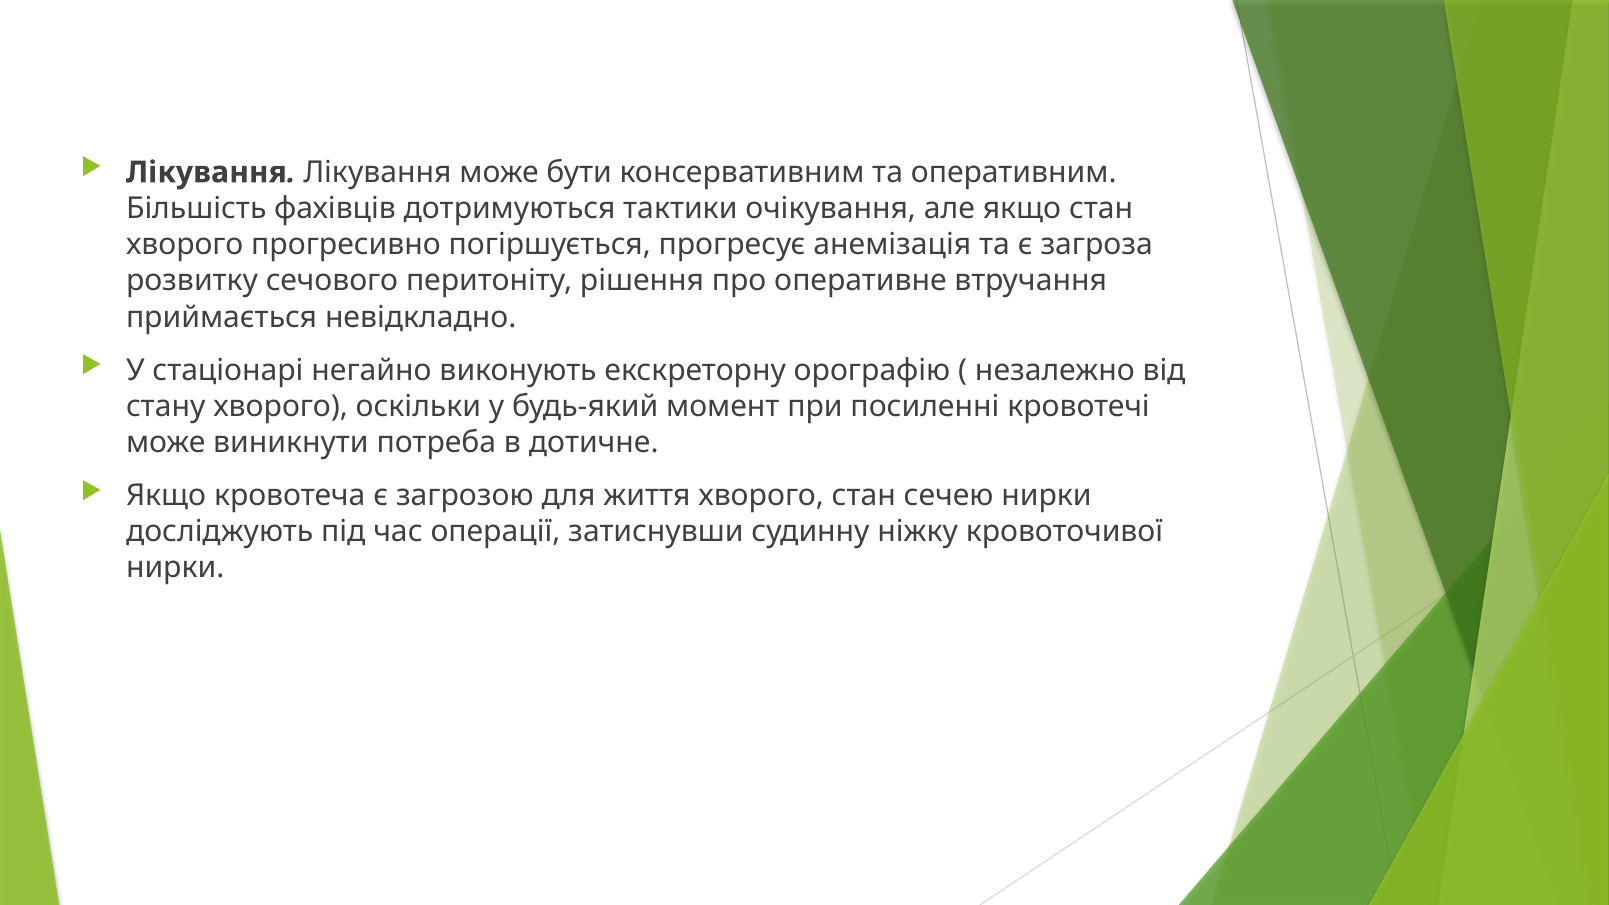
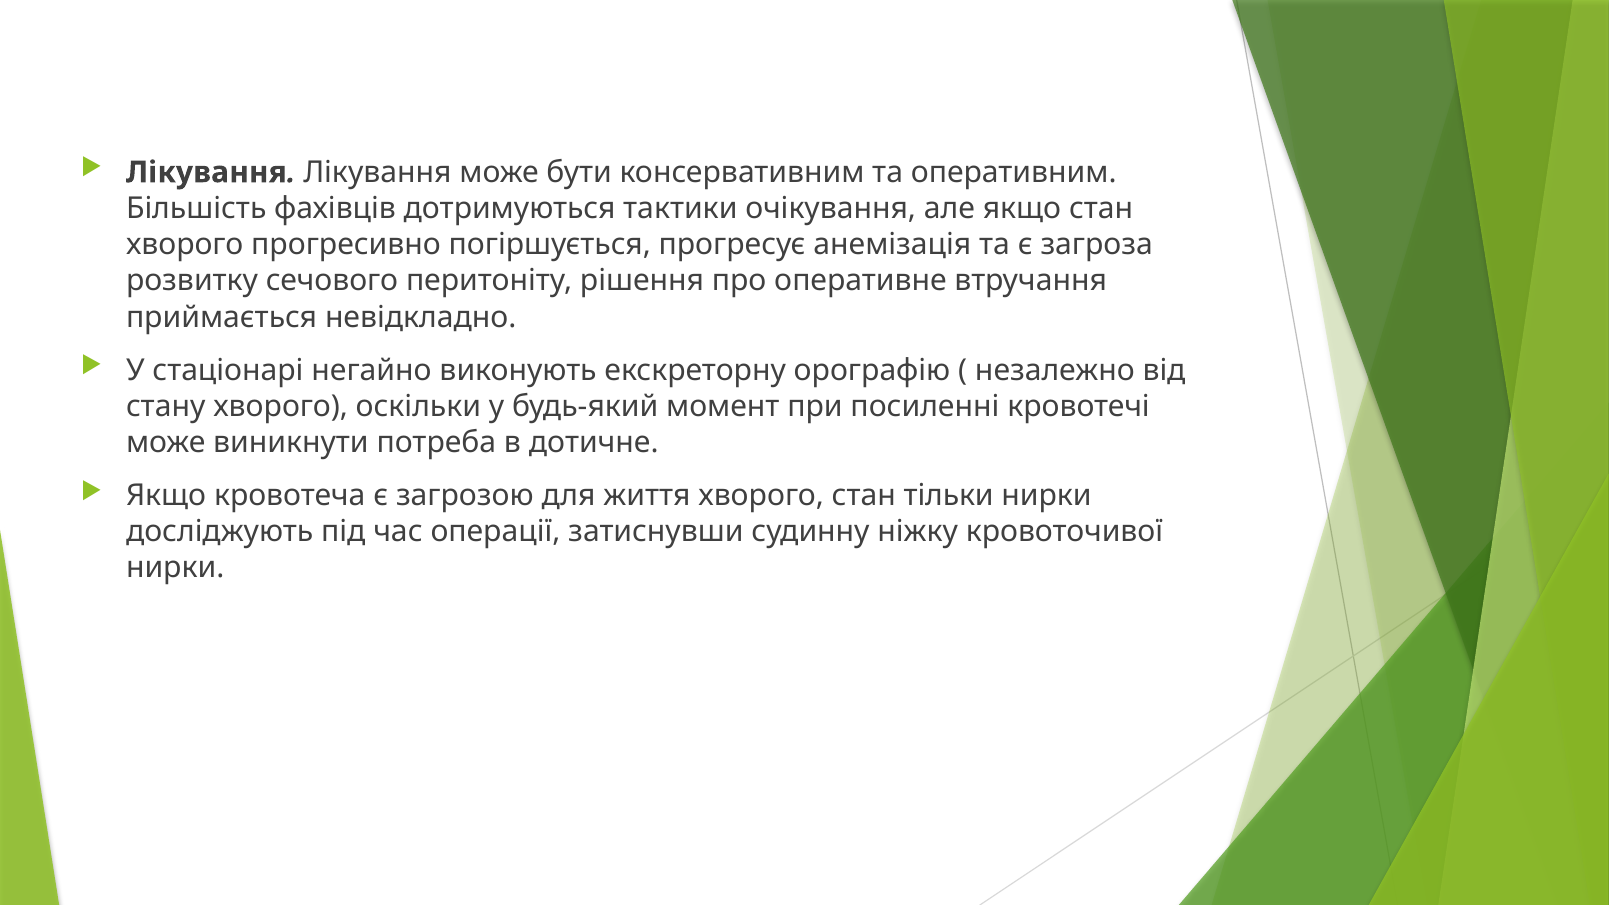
сечею: сечею -> тільки (949, 495)
